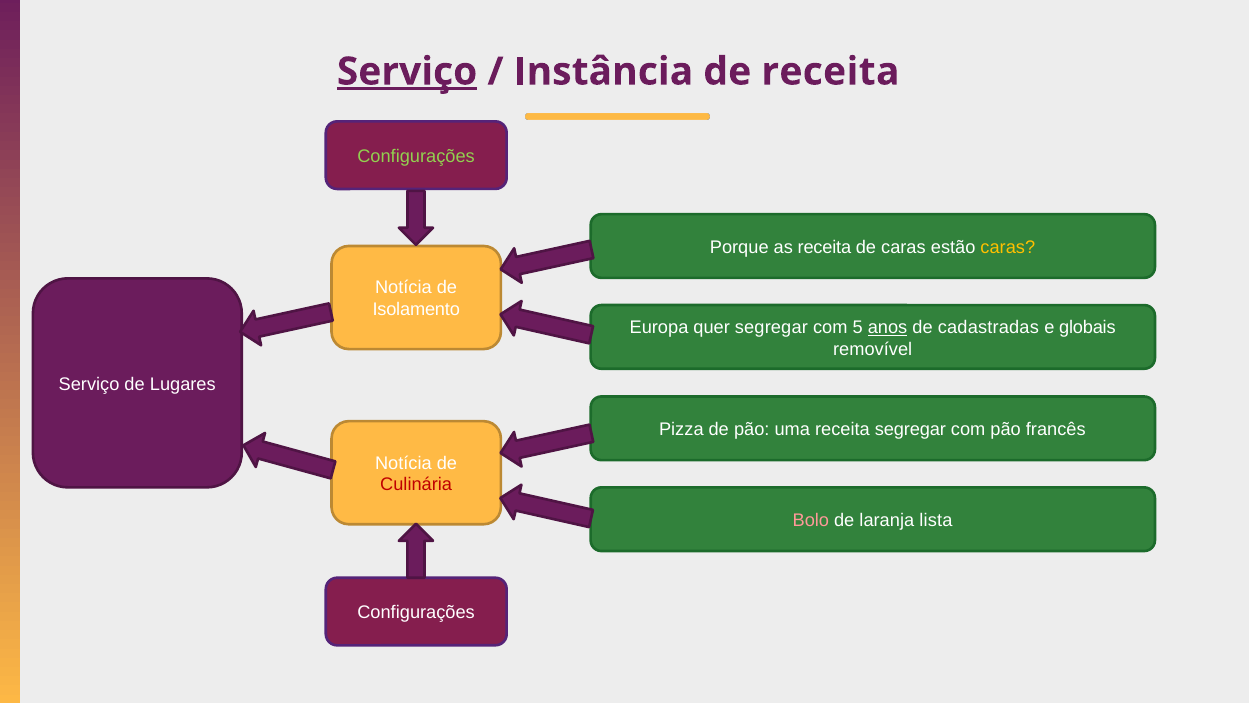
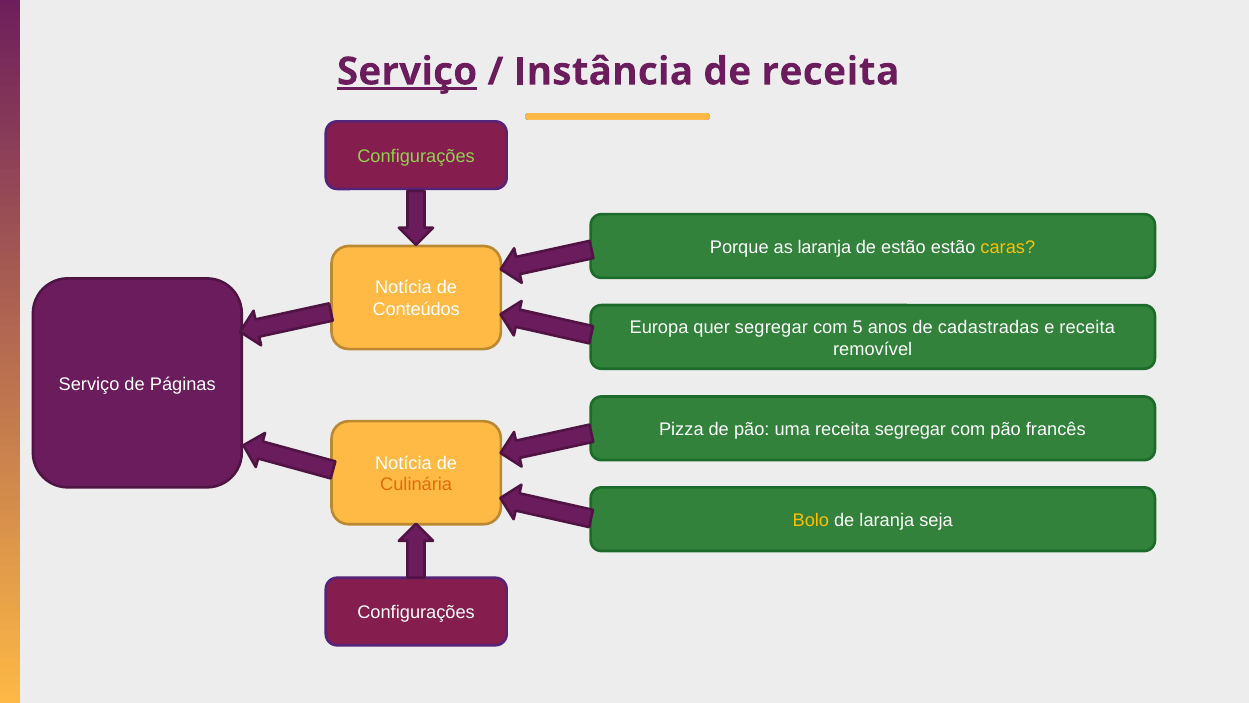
as receita: receita -> laranja (824, 247)
de caras: caras -> estão (903, 247)
Isolamento: Isolamento -> Conteúdos (416, 310)
anos underline: present -> none (888, 327)
e globais: globais -> receita (1087, 327)
Lugares: Lugares -> Páginas (183, 384)
Culinária colour: red -> orange (416, 485)
Bolo colour: pink -> yellow (811, 520)
lista: lista -> seja (936, 520)
